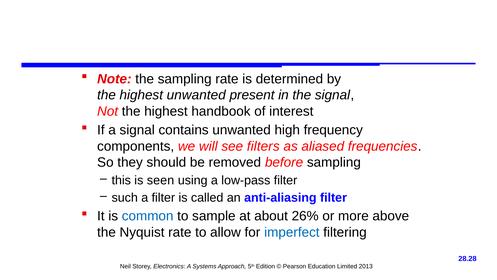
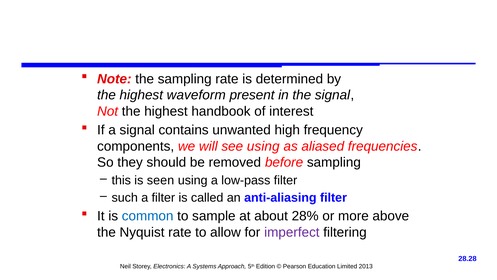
highest unwanted: unwanted -> waveform (196, 95)
see filters: filters -> using (263, 146)
26%: 26% -> 28% (305, 216)
imperfect colour: blue -> purple (292, 232)
